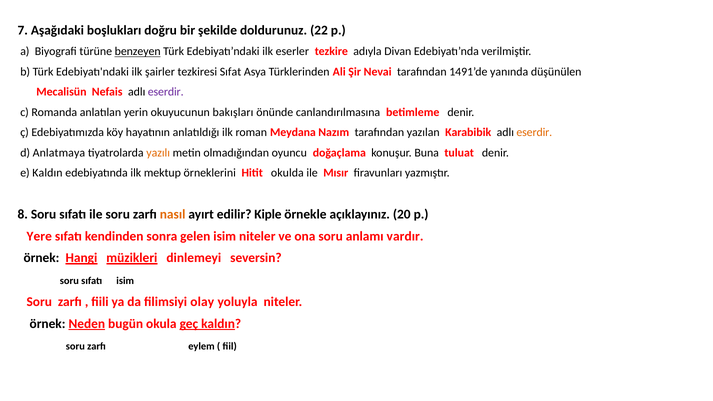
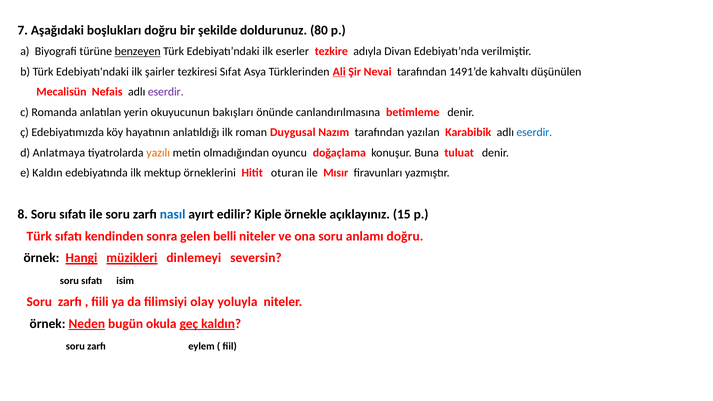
22: 22 -> 80 (319, 30)
Ali underline: none -> present (339, 72)
yanında: yanında -> kahvaltı (509, 72)
Meydana: Meydana -> Duygusal (293, 133)
eserdir colour: orange -> blue (534, 133)
okulda: okulda -> oturan (287, 173)
nasıl colour: orange -> blue (173, 214)
20: 20 -> 15 (402, 214)
Yere: Yere -> Türk (39, 236)
gelen isim: isim -> belli (225, 236)
anlamı vardır: vardır -> doğru (405, 236)
